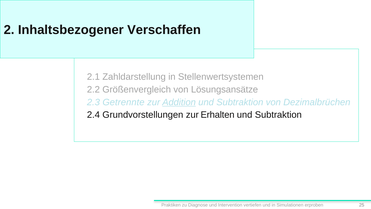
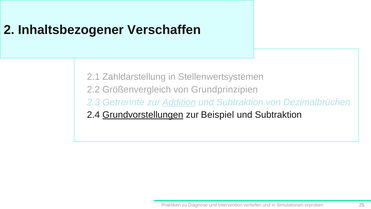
Lösungsansätze: Lösungsansätze -> Grundprinzipien (224, 89)
Grundvorstellungen underline: none -> present (143, 115)
Erhalten: Erhalten -> Beispiel (217, 115)
